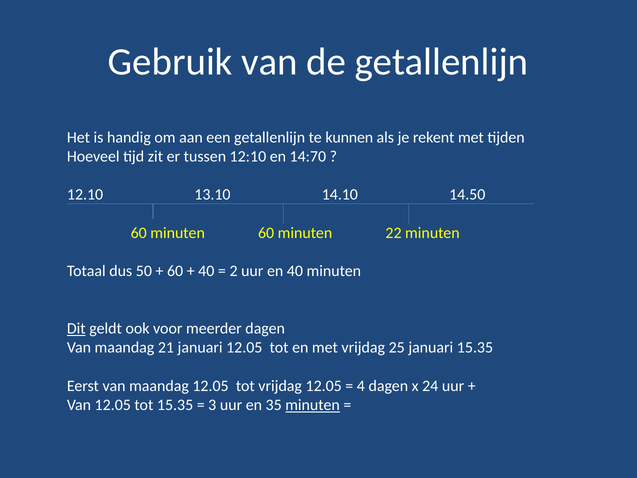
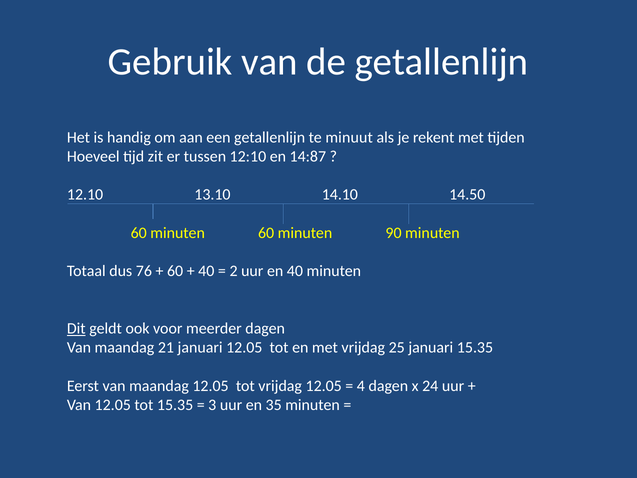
kunnen: kunnen -> minuut (349, 137)
14:70: 14:70 -> 14:87 (308, 156)
22: 22 -> 90 (394, 233)
50: 50 -> 76 (144, 271)
minuten underline: present -> none (313, 405)
